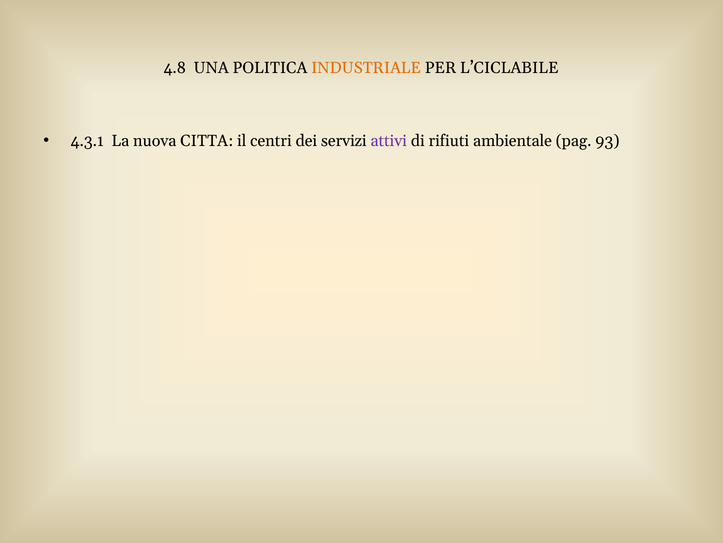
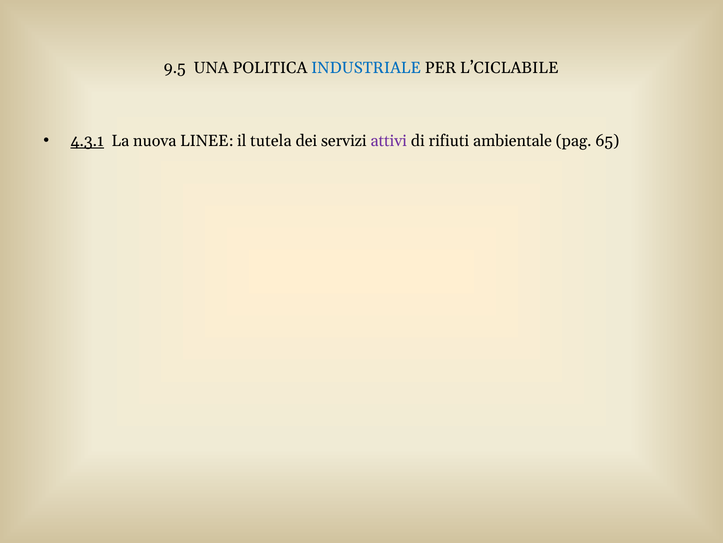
4.8: 4.8 -> 9.5 (175, 68)
INDUSTRIALE colour: orange -> blue (366, 68)
4.3.1 underline: none -> present (87, 141)
CITTA: CITTA -> LINEE (207, 141)
centri: centri -> tutela (271, 141)
93: 93 -> 65 (607, 141)
